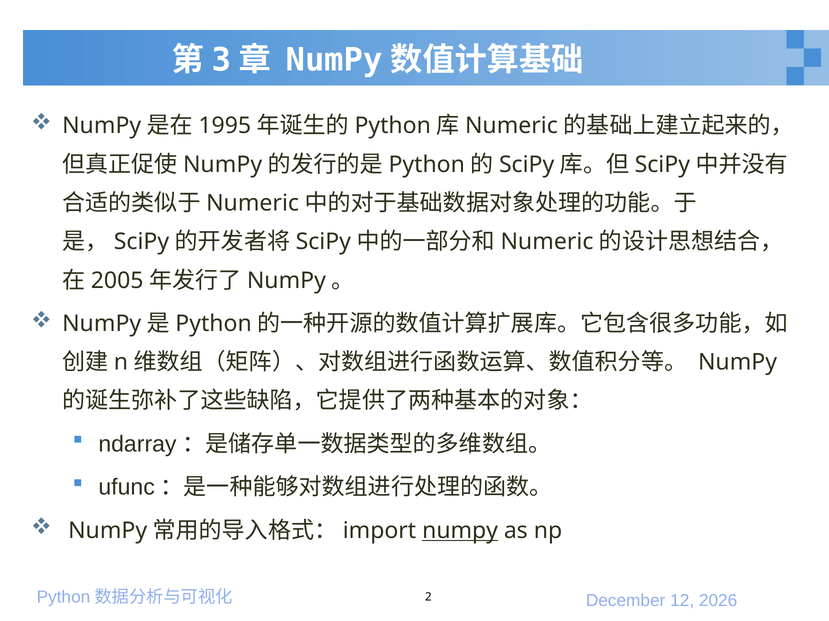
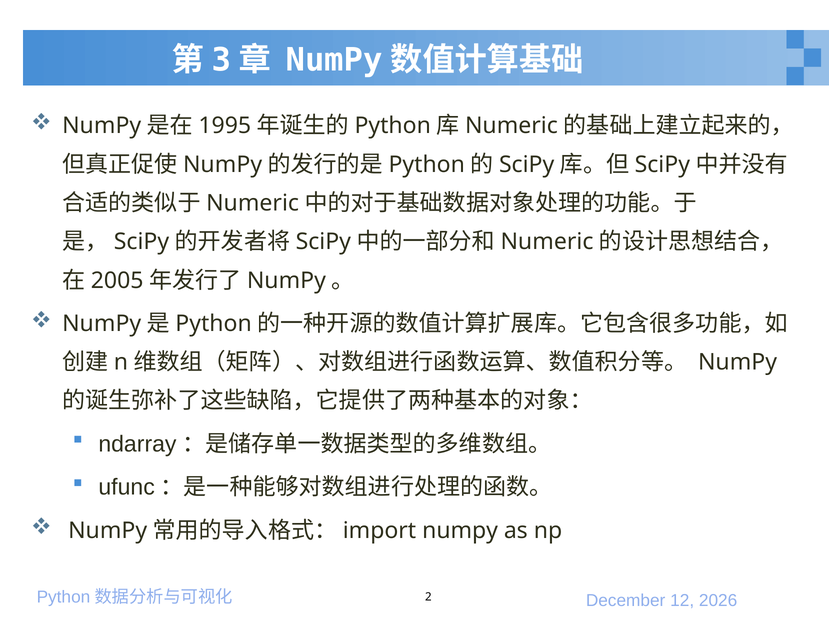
numpy underline: present -> none (460, 531)
